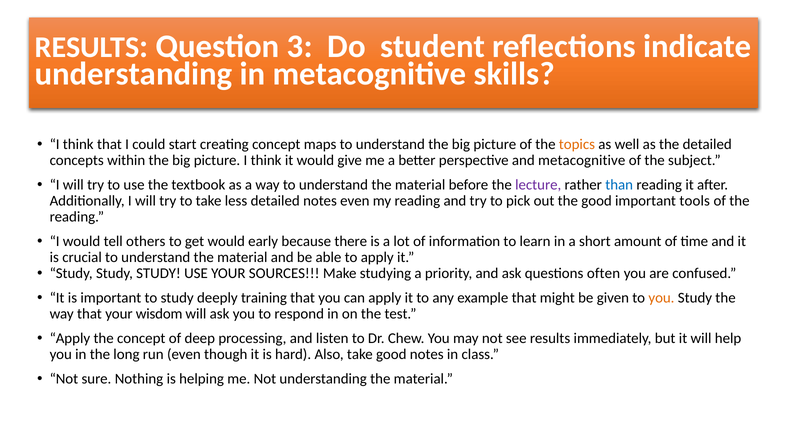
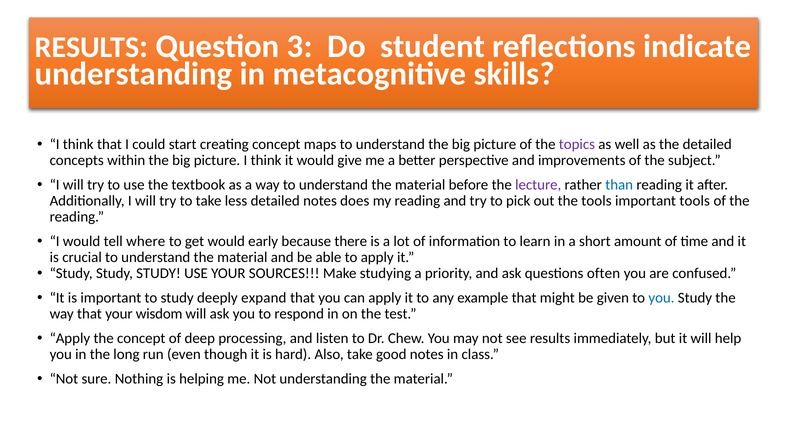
topics colour: orange -> purple (577, 144)
and metacognitive: metacognitive -> improvements (582, 160)
notes even: even -> does (355, 201)
the good: good -> tools (597, 201)
others: others -> where (146, 241)
training: training -> expand (264, 298)
you colour: orange -> blue (661, 298)
